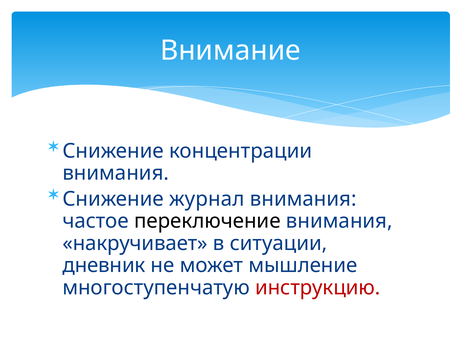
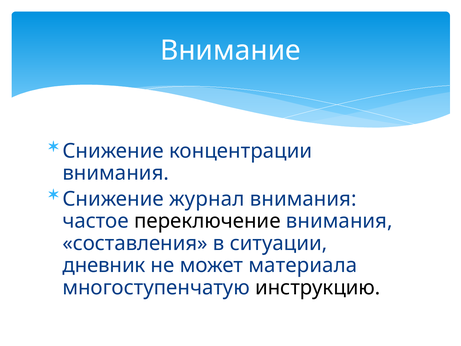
накручивает: накручивает -> составления (135, 243)
мышление: мышление -> материала (303, 265)
инструкцию colour: red -> black (318, 287)
